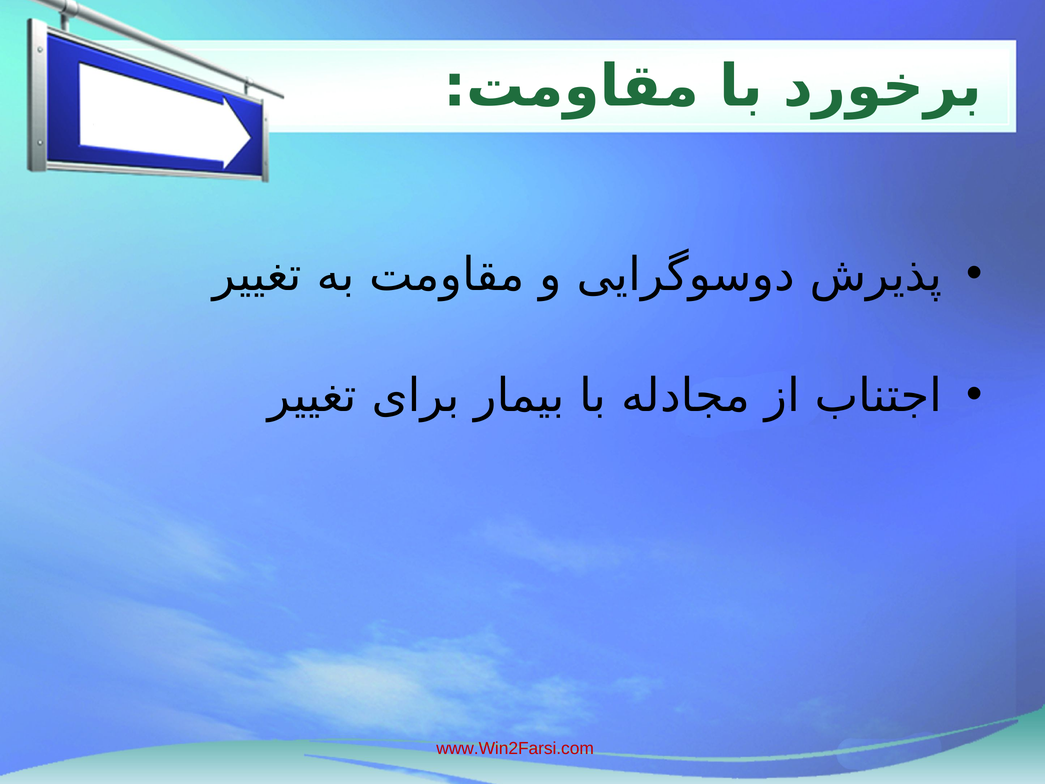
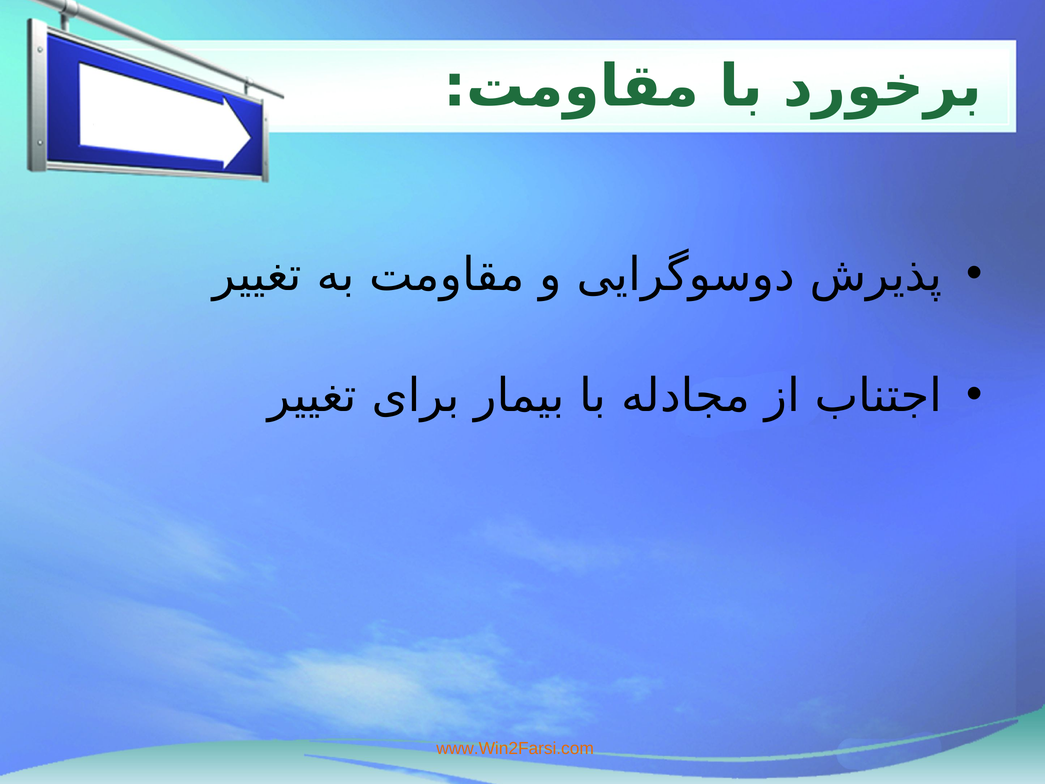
www.Win2Farsi.com colour: red -> orange (515, 748)
